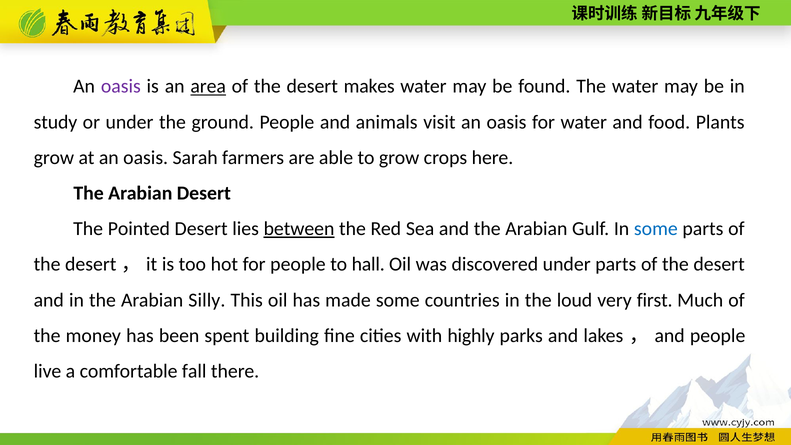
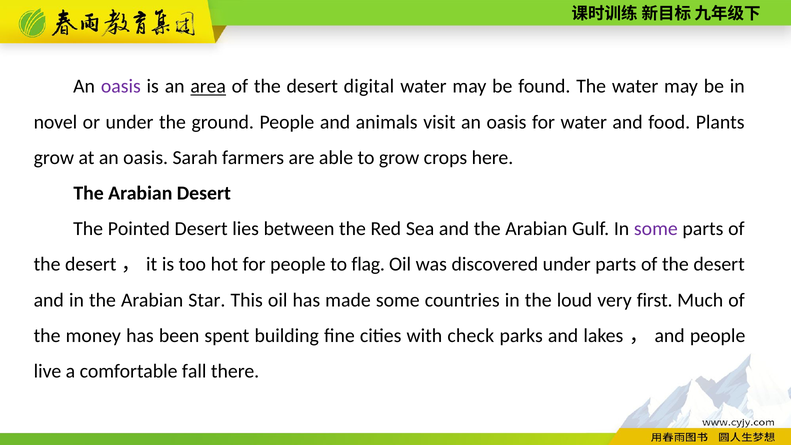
makes: makes -> digital (369, 86)
study: study -> novel (55, 122)
between underline: present -> none (299, 229)
some colour: blue -> purple (656, 229)
hall: hall -> flag (368, 264)
Silly: Silly -> Star (207, 300)
highly: highly -> check (471, 336)
